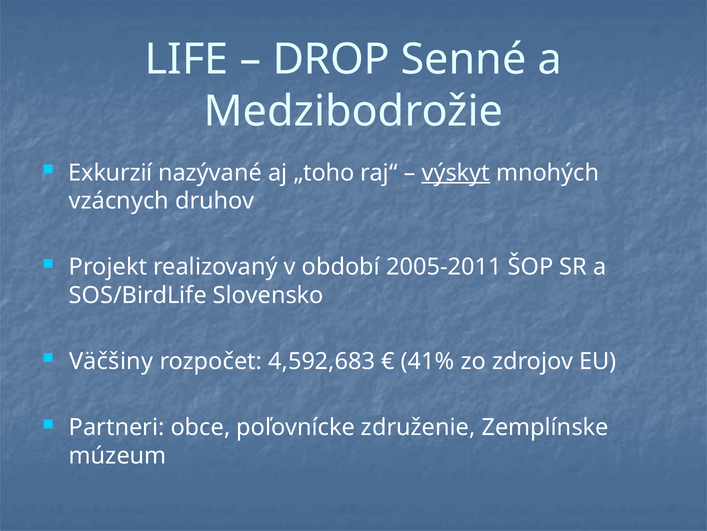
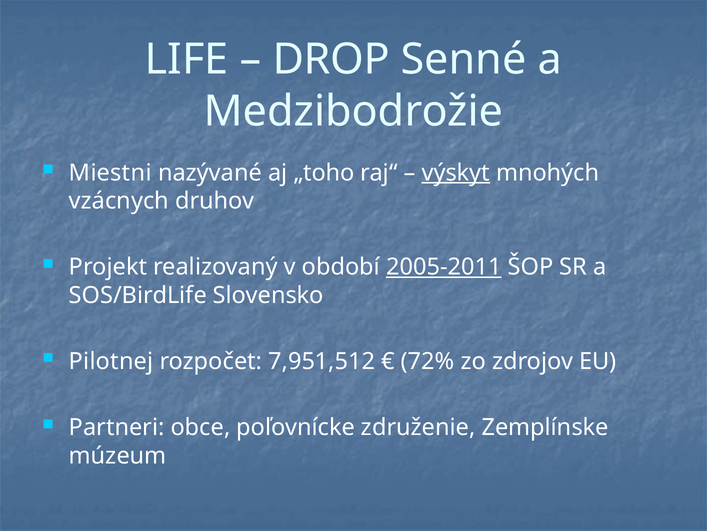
Exkurzií: Exkurzií -> Miestni (110, 173)
2005-2011 underline: none -> present (444, 267)
Väčšiny: Väčšiny -> Pilotnej (111, 361)
4,592,683: 4,592,683 -> 7,951,512 (322, 361)
41%: 41% -> 72% (428, 361)
